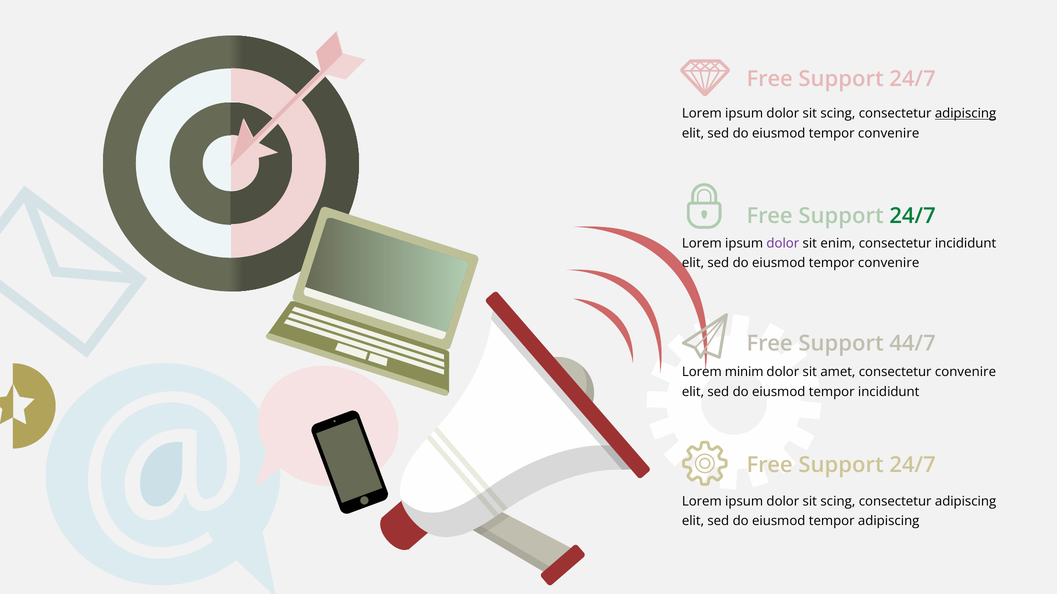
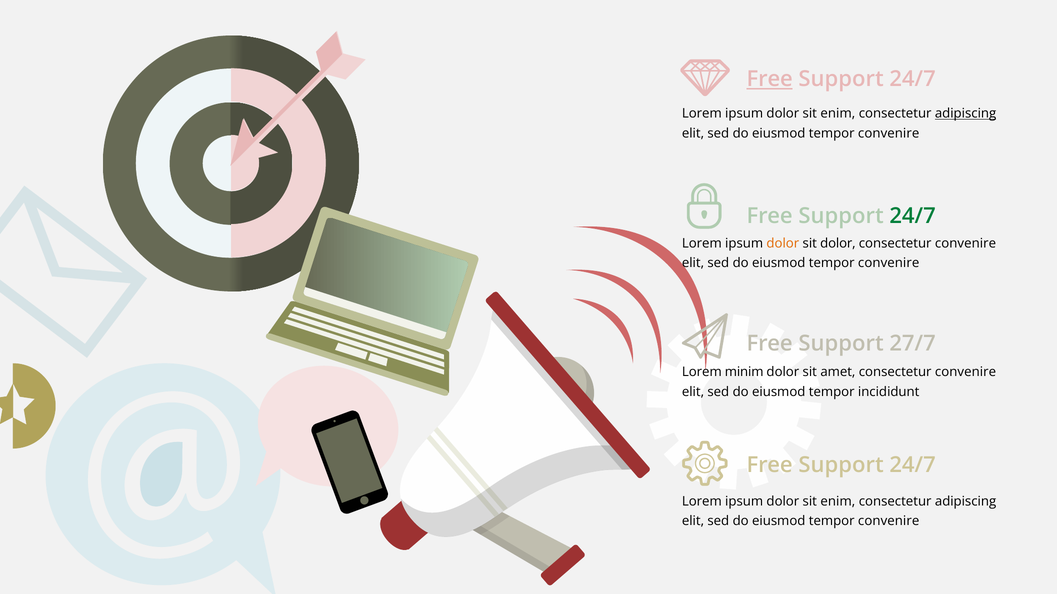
Free underline: none -> present (770, 79)
scing: scing -> enim (838, 114)
dolor colour: purple -> orange (783, 243)
sit enim: enim -> dolor (838, 243)
incididunt: incididunt -> convenire (966, 243)
44/7: 44/7 -> 27/7 (913, 344)
scing: scing -> enim (838, 502)
adipiscing: adipiscing -> convenire (889, 522)
